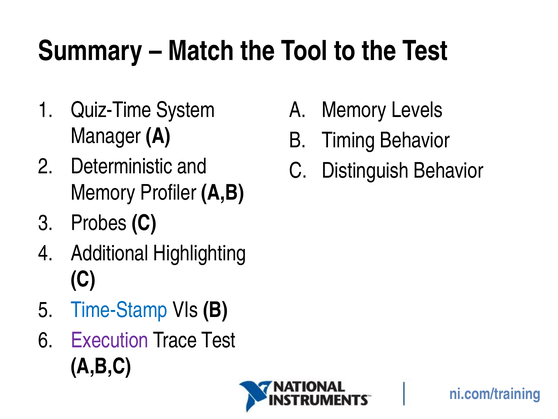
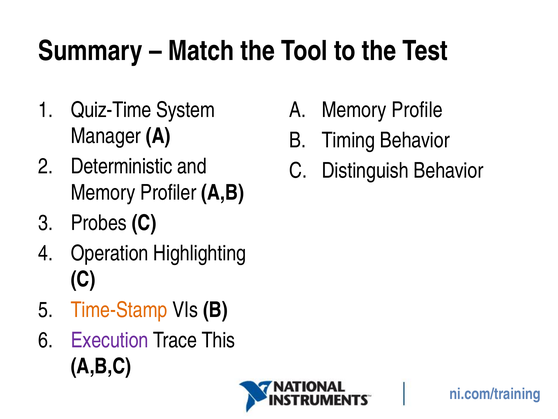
Levels: Levels -> Profile (417, 110)
Additional: Additional -> Operation (110, 253)
Time-Stamp colour: blue -> orange (119, 310)
Trace Test: Test -> This (219, 340)
